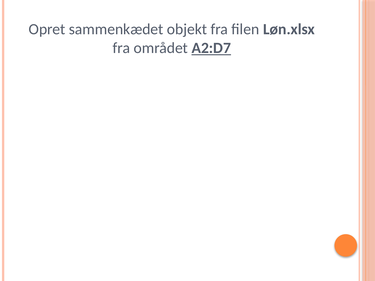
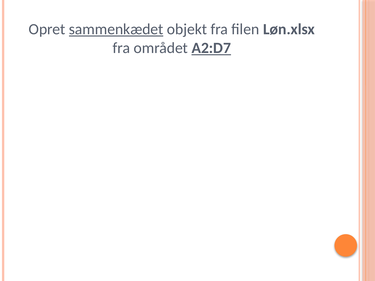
sammenkædet underline: none -> present (116, 29)
